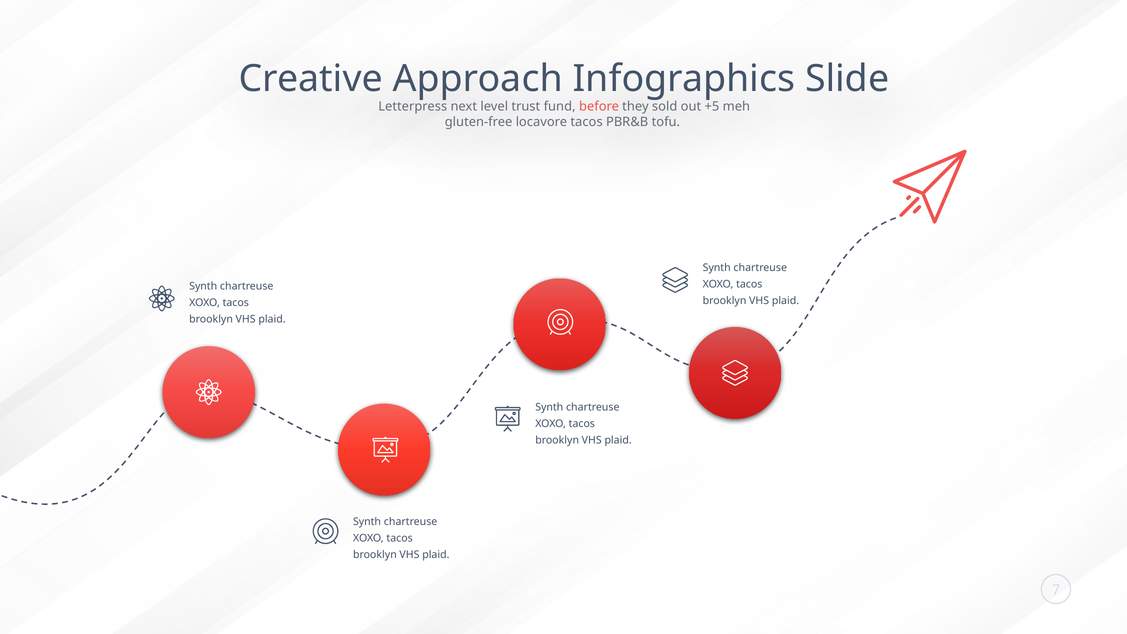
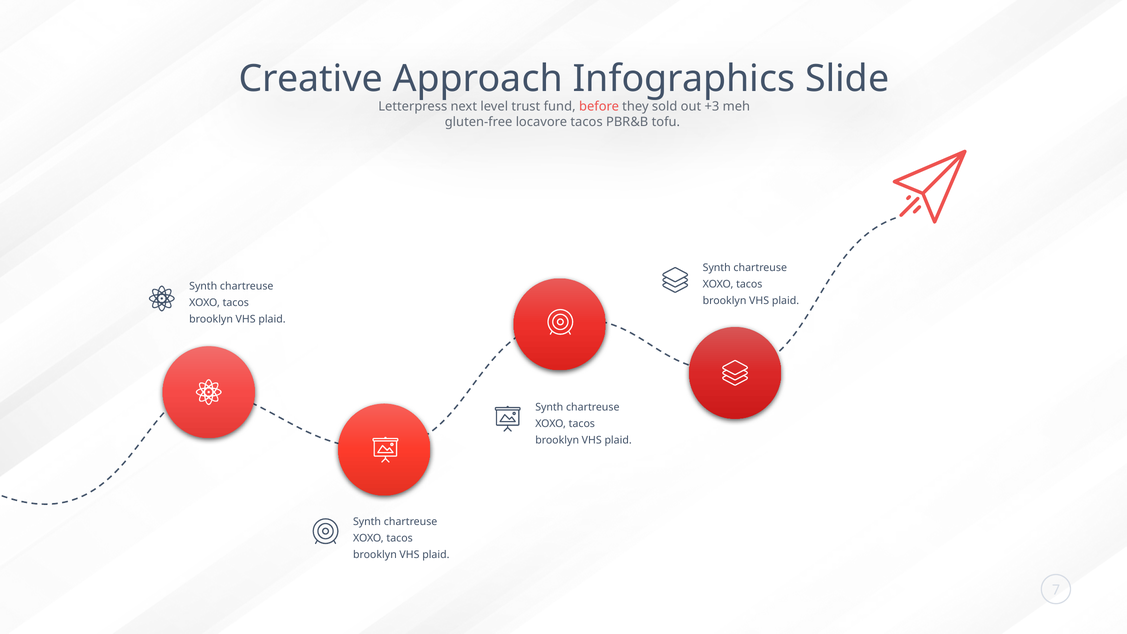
+5: +5 -> +3 (712, 106)
